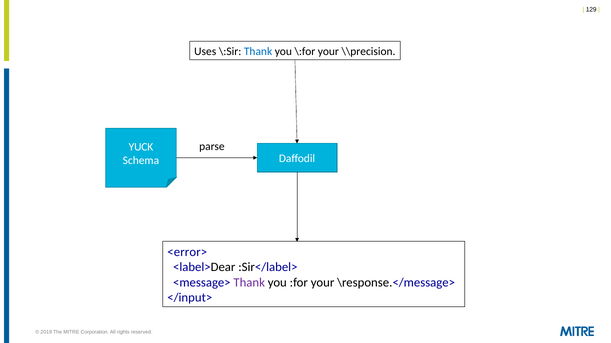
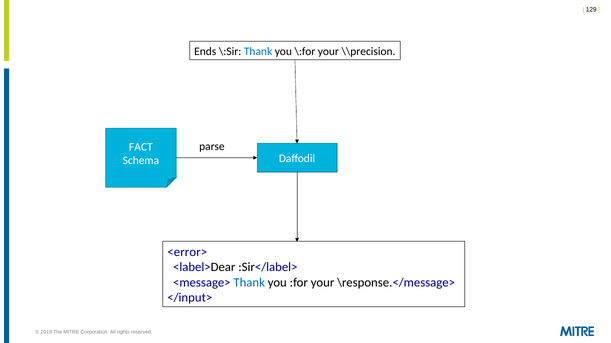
Uses: Uses -> Ends (205, 51)
YUCK: YUCK -> FACT (141, 147)
Thank colour: purple -> blue (249, 283)
